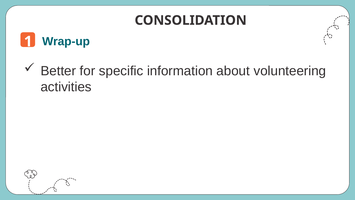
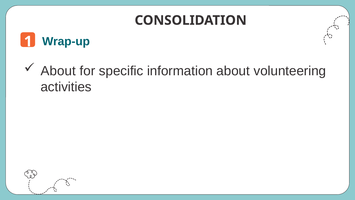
Better: Better -> About (58, 71)
